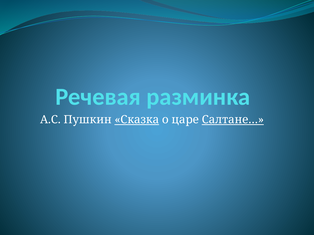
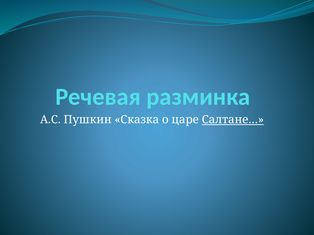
Сказка underline: present -> none (137, 120)
